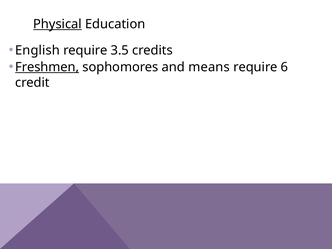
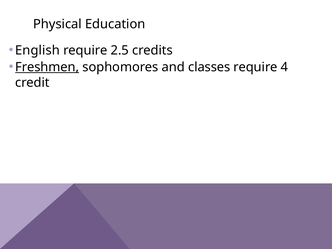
Physical underline: present -> none (57, 24)
3.5: 3.5 -> 2.5 (120, 50)
means: means -> classes (209, 67)
6: 6 -> 4 (284, 67)
